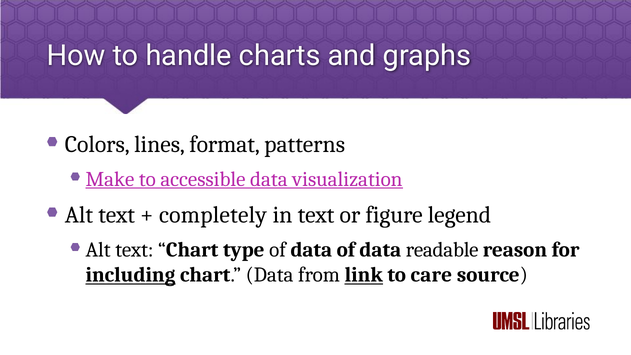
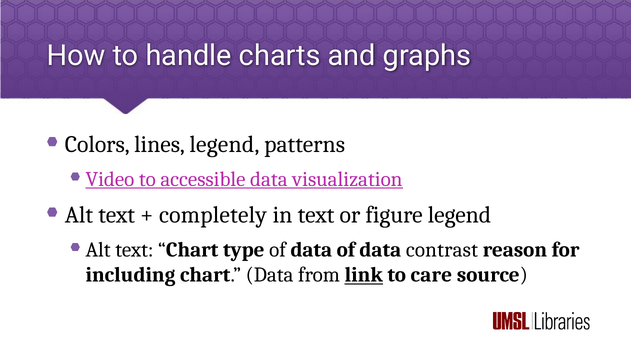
lines format: format -> legend (224, 144)
Make: Make -> Video (110, 179)
readable: readable -> contrast (442, 250)
including underline: present -> none (130, 275)
